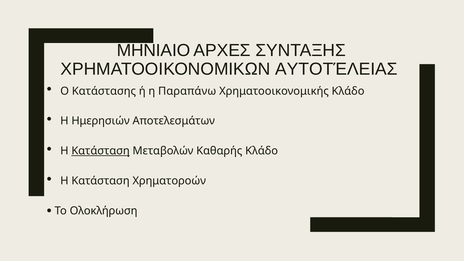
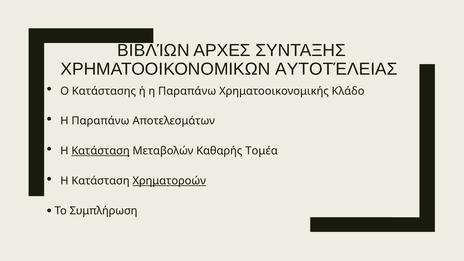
ΜΗΝΙΑΙΟ: ΜΗΝΙΑΙΟ -> ΒΙΒΛΊΩΝ (153, 50)
Ημερησιών: Ημερησιών -> Παραπάνω (100, 121)
Καθαρής Κλάδο: Κλάδο -> Τομέα (262, 151)
Χρηματοροών underline: none -> present (169, 181)
Ολοκλήρωση: Ολοκλήρωση -> Συμπλήρωση (104, 211)
